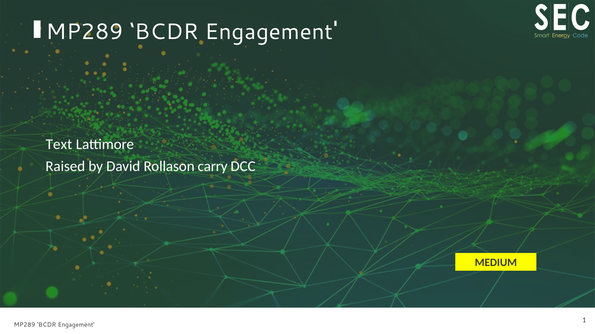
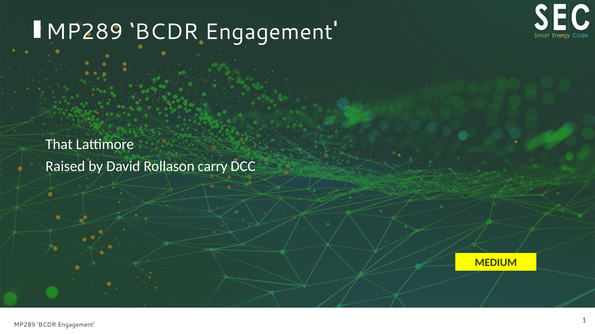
Text: Text -> That (59, 144)
